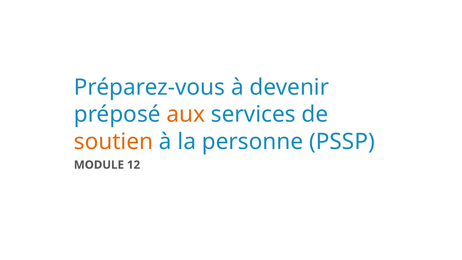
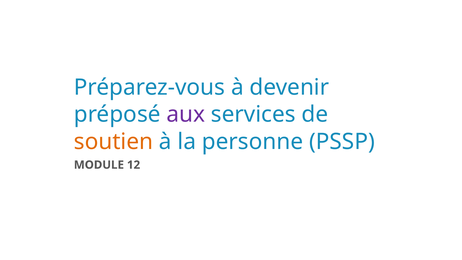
aux colour: orange -> purple (186, 114)
